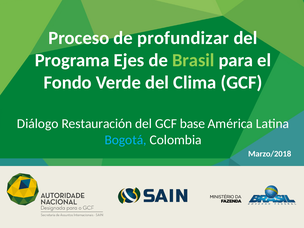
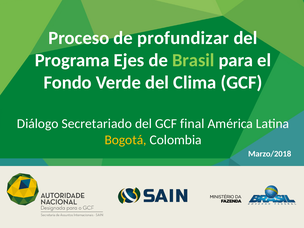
Restauración: Restauración -> Secretariado (97, 124)
base: base -> final (192, 124)
Bogotá colour: light blue -> yellow (126, 140)
